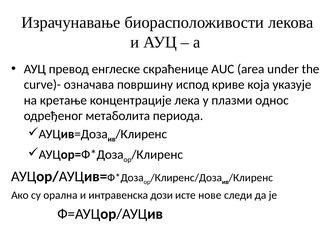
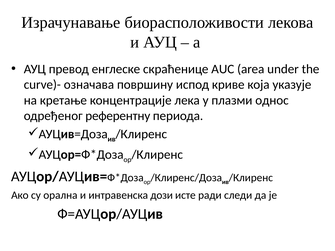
метаболита: метаболита -> референтну (118, 116)
нове: нове -> ради (210, 195)
